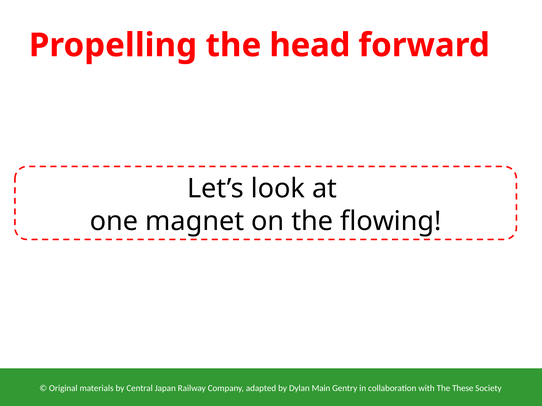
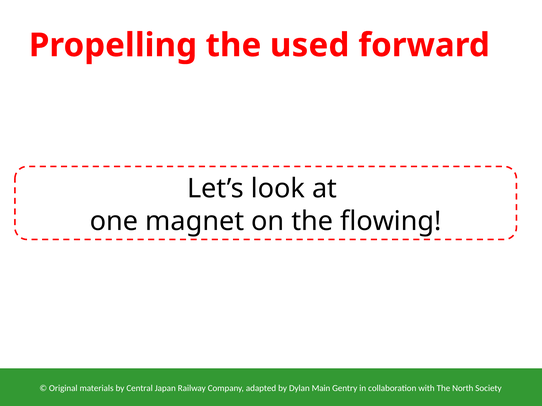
head: head -> used (310, 45)
These: These -> North (463, 389)
